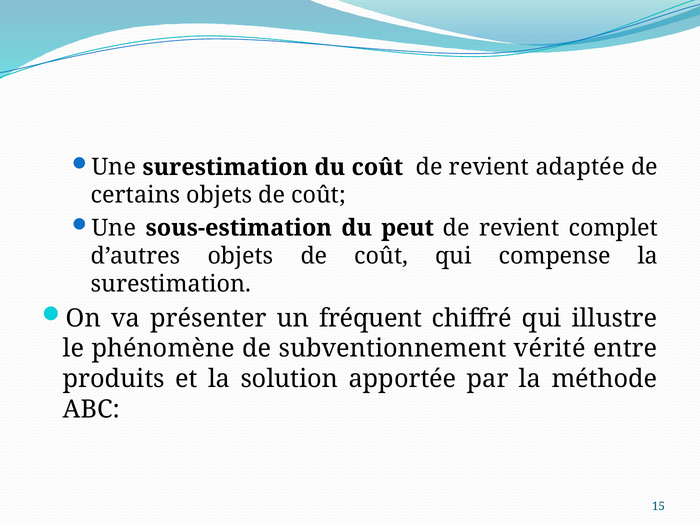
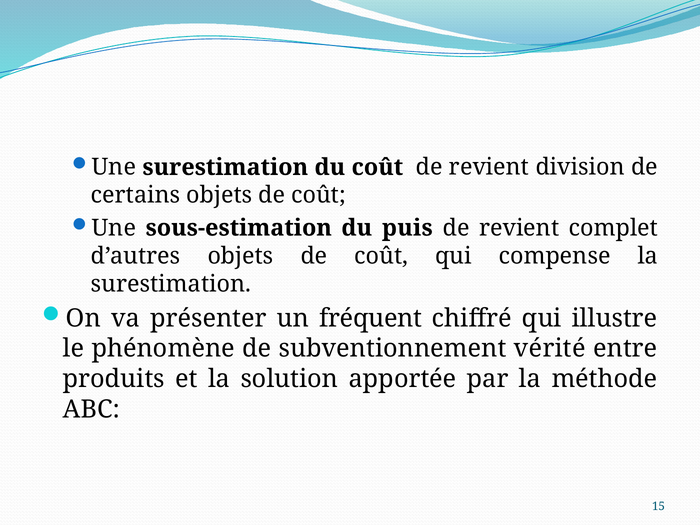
adaptée: adaptée -> division (580, 167)
peut: peut -> puis (407, 228)
